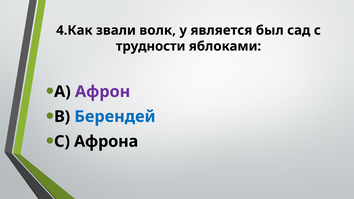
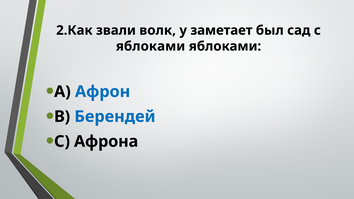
4.Как: 4.Как -> 2.Как (74, 30)
является: является -> заметает (221, 30)
трудности: трудности -> яблоками (151, 46)
Афрон colour: purple -> blue (103, 92)
